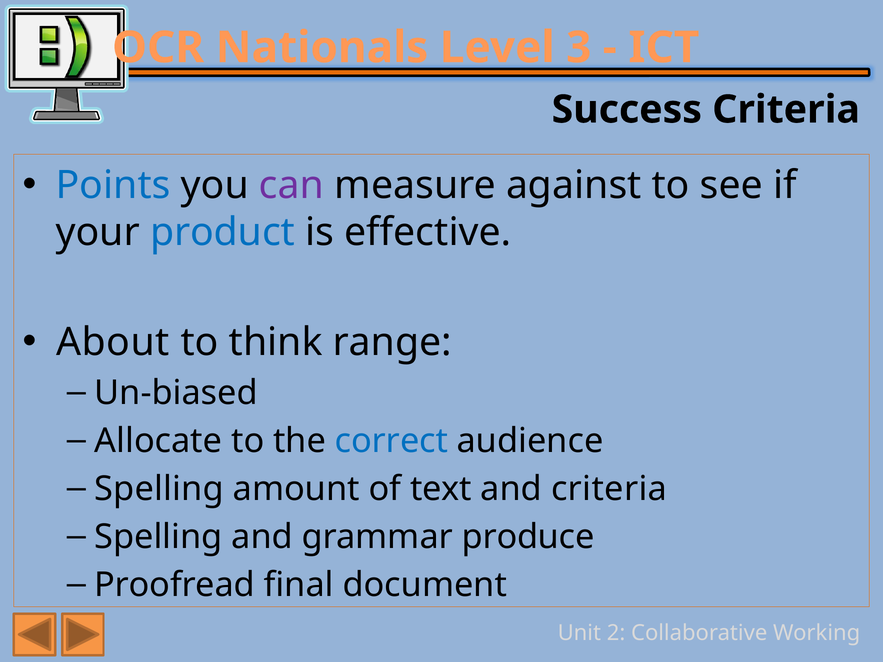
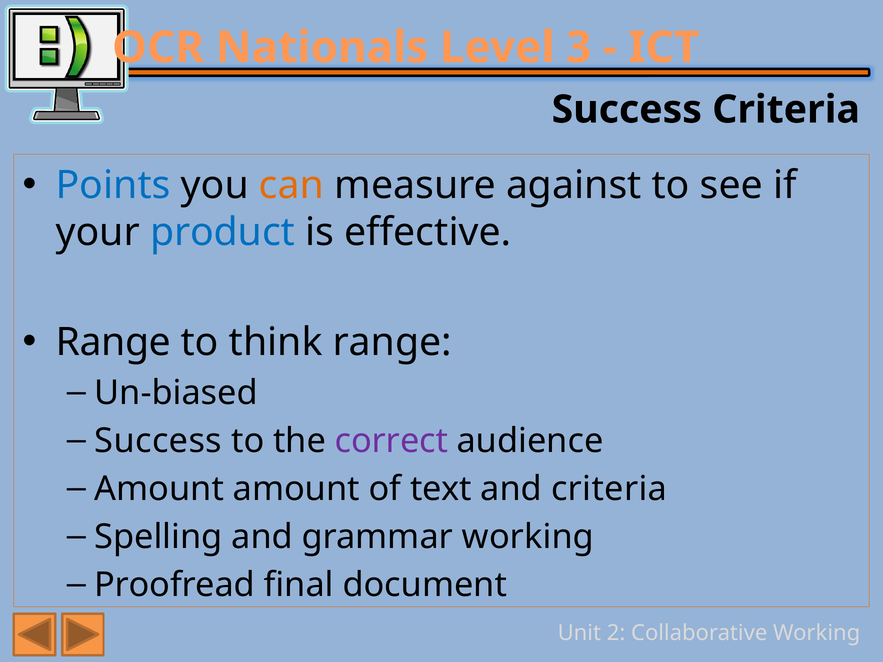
can colour: purple -> orange (292, 185)
About: About -> Range (113, 342)
Allocate: Allocate -> Success (158, 441)
correct colour: blue -> purple (391, 441)
Spelling: Spelling -> Amount (159, 489)
grammar produce: produce -> working (528, 537)
